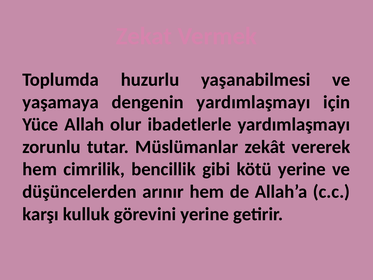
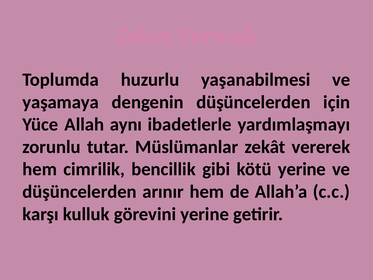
dengenin yardımlaşmayı: yardımlaşmayı -> düşüncelerden (253, 102)
olur: olur -> aynı (126, 124)
